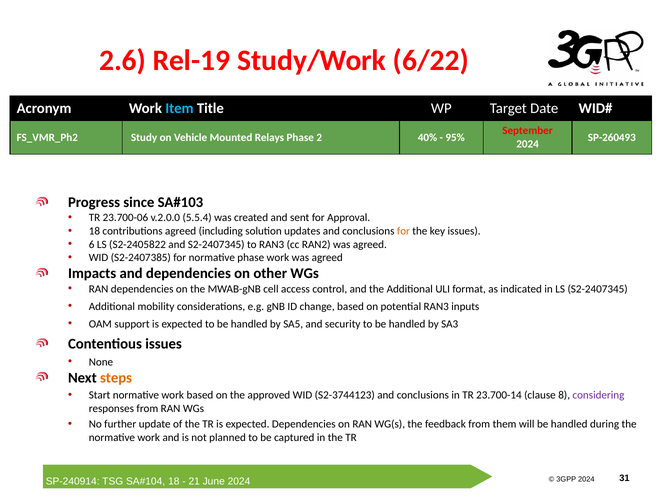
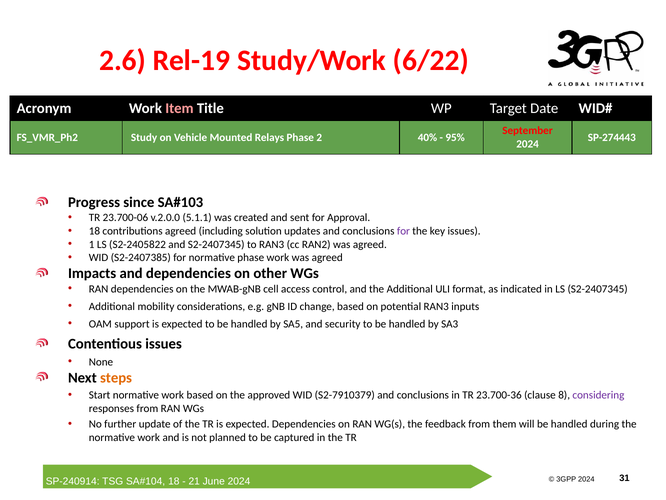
Item colour: light blue -> pink (179, 108)
SP-260493: SP-260493 -> SP-274443 (612, 137)
5.5.4: 5.5.4 -> 5.1.1 (197, 218)
for colour: orange -> purple (403, 231)
6: 6 -> 1 (92, 244)
S2-3744123: S2-3744123 -> S2-7910379 (345, 395)
23.700-14: 23.700-14 -> 23.700-36 (499, 395)
